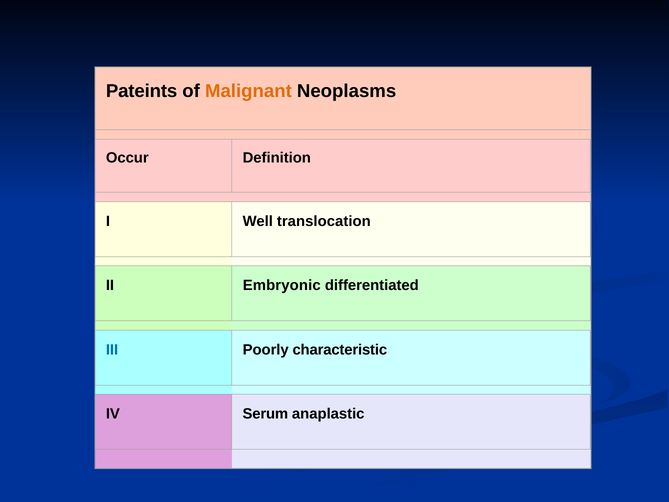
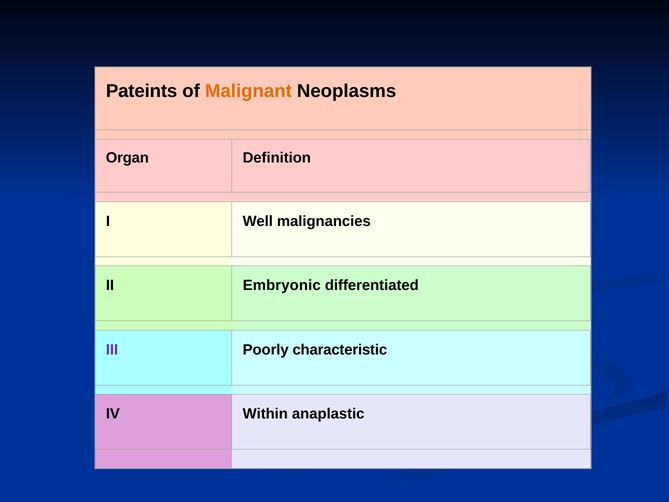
Occur: Occur -> Organ (127, 158)
translocation: translocation -> malignancies (324, 221)
III colour: blue -> purple (112, 350)
Serum: Serum -> Within (265, 414)
